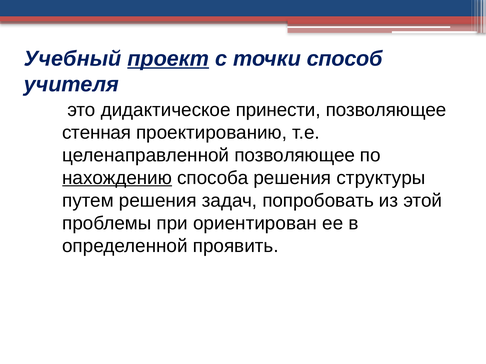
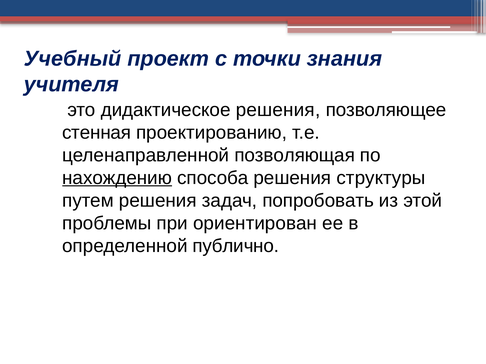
проект underline: present -> none (168, 59)
способ: способ -> знания (344, 59)
дидактическое принести: принести -> решения (278, 110)
целенаправленной позволяющее: позволяющее -> позволяющая (295, 155)
проявить: проявить -> публично (236, 246)
